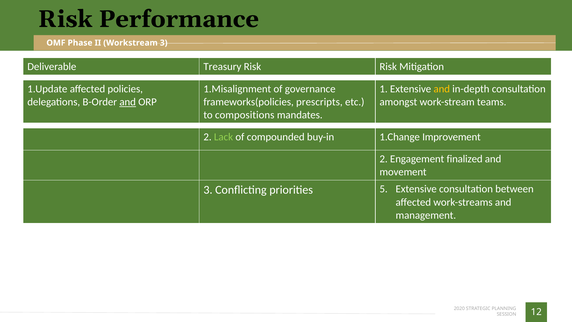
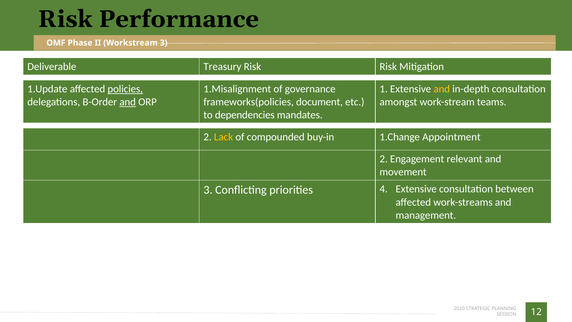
policies underline: none -> present (125, 89)
prescripts: prescripts -> document (319, 102)
compositions: compositions -> dependencies (245, 115)
Lack colour: light green -> yellow (224, 137)
Improvement: Improvement -> Appointment (451, 137)
finalized: finalized -> relevant (465, 159)
5: 5 -> 4 (384, 189)
